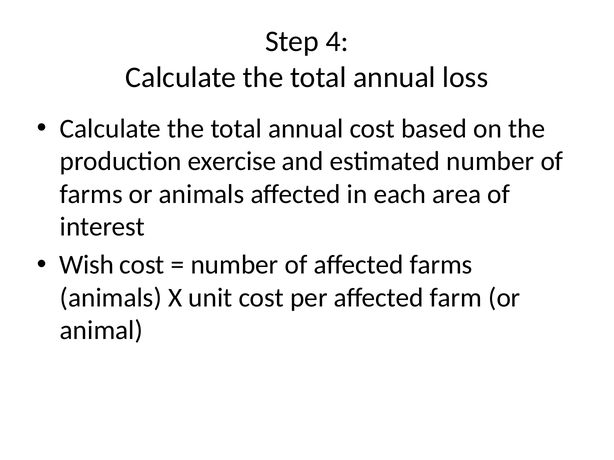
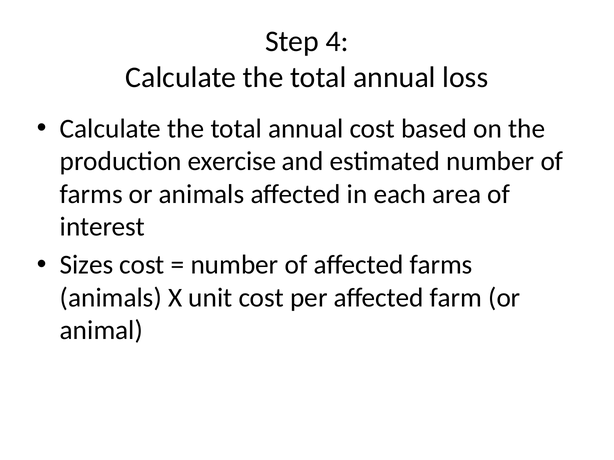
Wish: Wish -> Sizes (87, 265)
